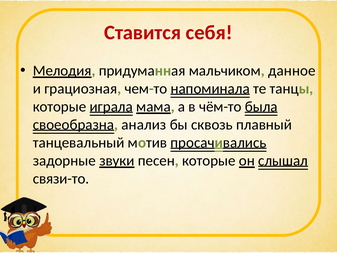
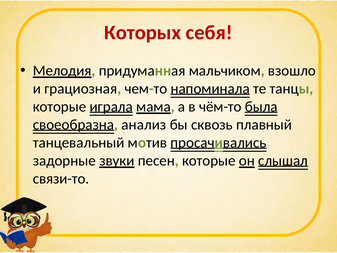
Ставится: Ставится -> Которых (143, 33)
данное: данное -> взошло (292, 71)
